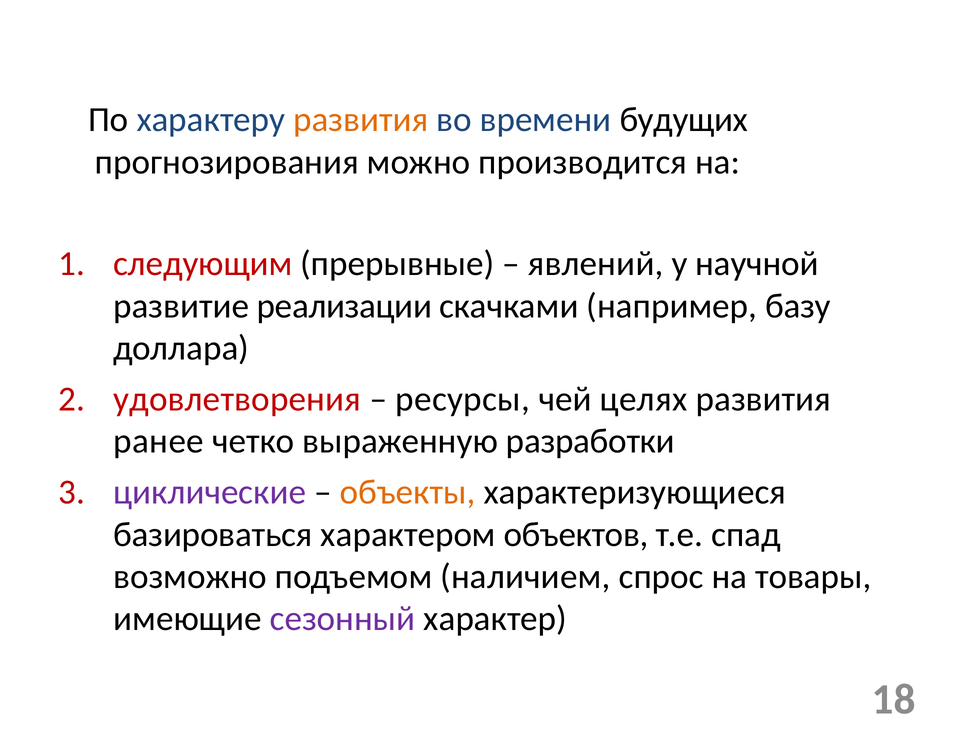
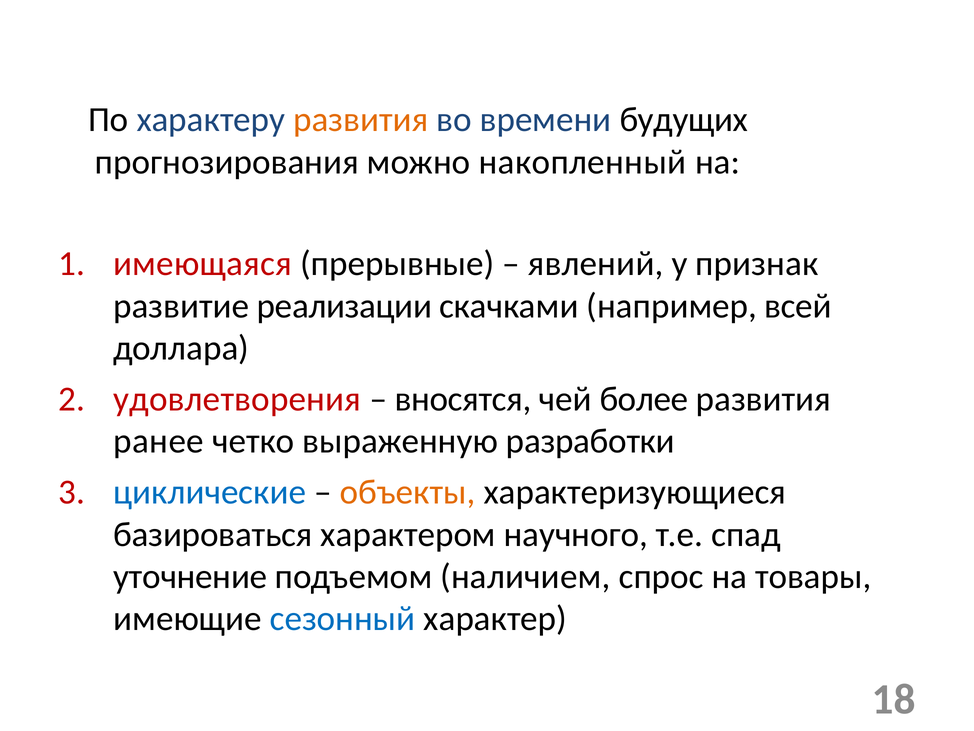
производится: производится -> накопленный (583, 162)
следующим: следующим -> имеющаяся (203, 264)
научной: научной -> признак (757, 264)
базу: базу -> всей (798, 306)
ресурсы: ресурсы -> вносятся (463, 399)
целях: целях -> более (644, 399)
циклические colour: purple -> blue (210, 492)
объектов: объектов -> научного (576, 534)
возможно: возможно -> уточнение (190, 576)
сезонный colour: purple -> blue (343, 618)
